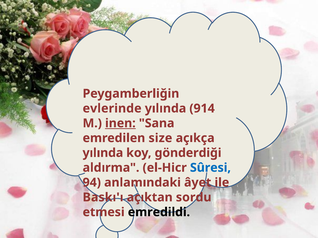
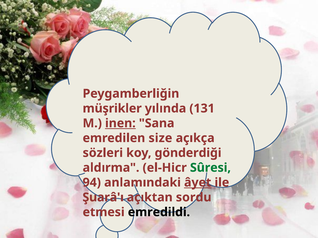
evlerinde: evlerinde -> müşrikler (112, 109)
914: 914 -> 131 (202, 109)
yılında: yılında -> sözleri (103, 153)
Sûresi colour: blue -> green (210, 168)
âyet underline: none -> present (198, 183)
Baskı'ı: Baskı'ı -> Şuarâ'ı (103, 198)
